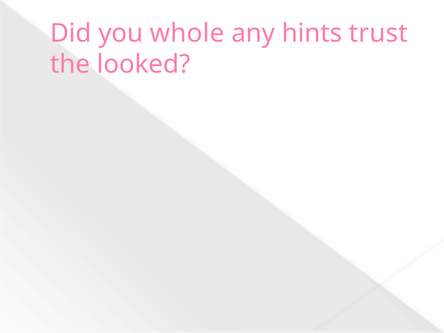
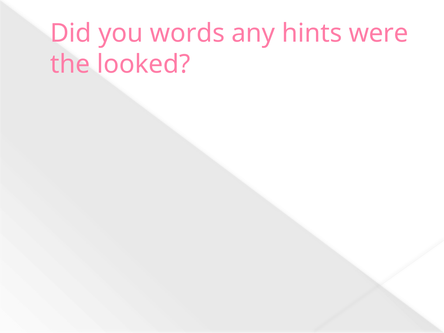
whole: whole -> words (187, 33)
trust: trust -> were (379, 33)
